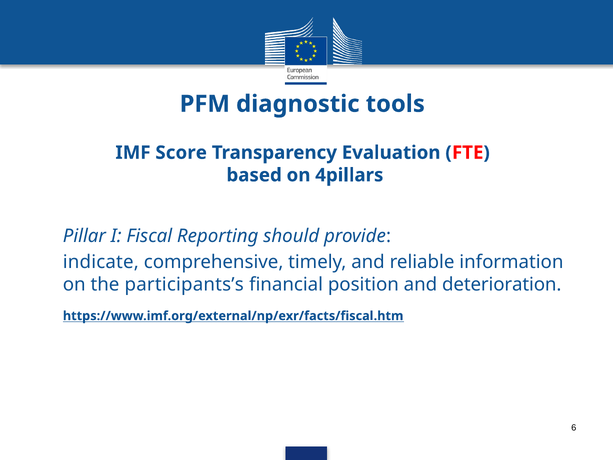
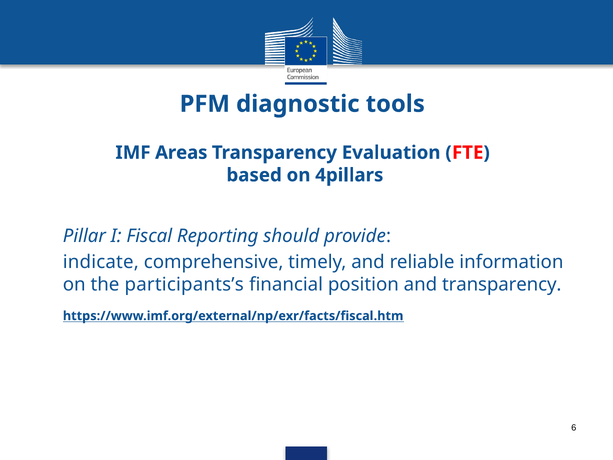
Score: Score -> Areas (181, 153)
and deterioration: deterioration -> transparency (502, 285)
